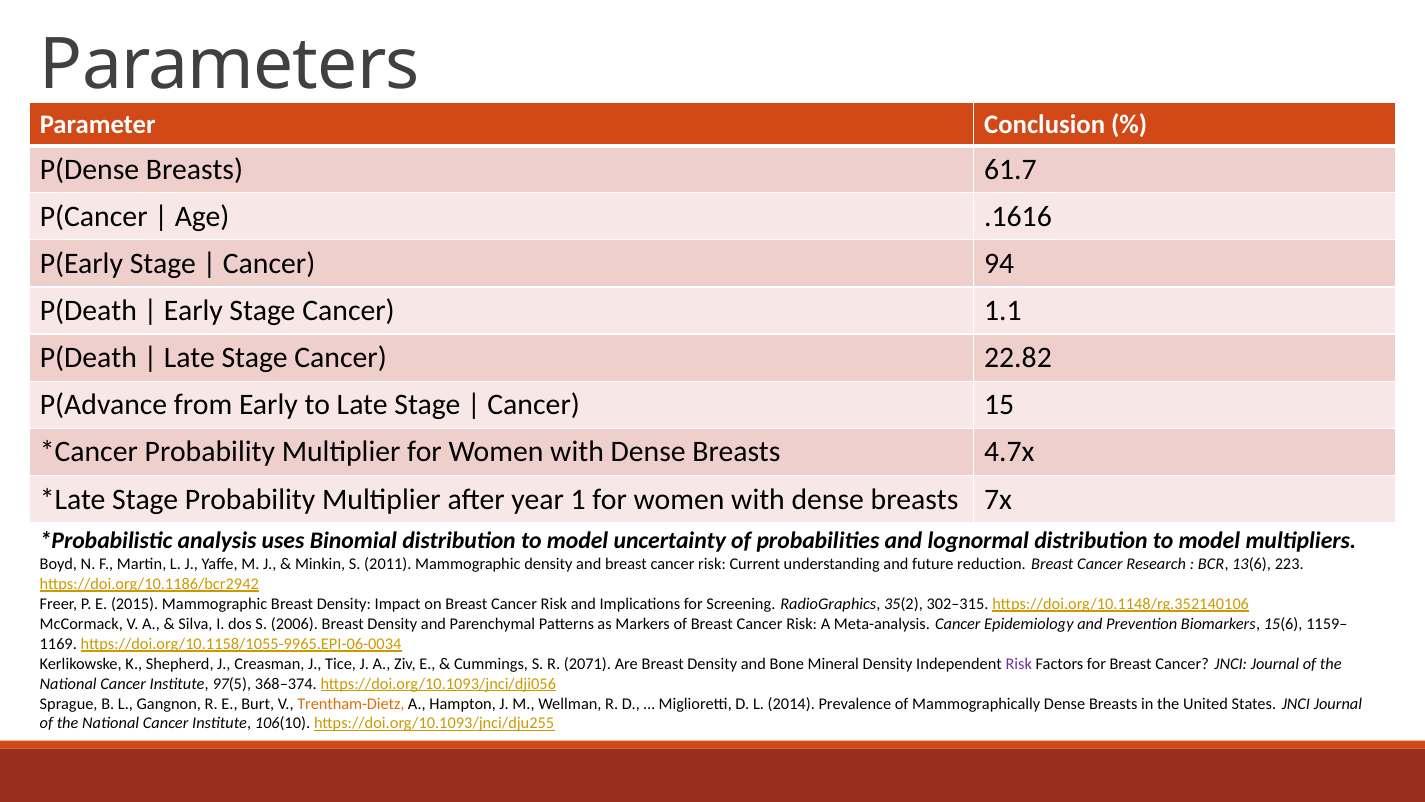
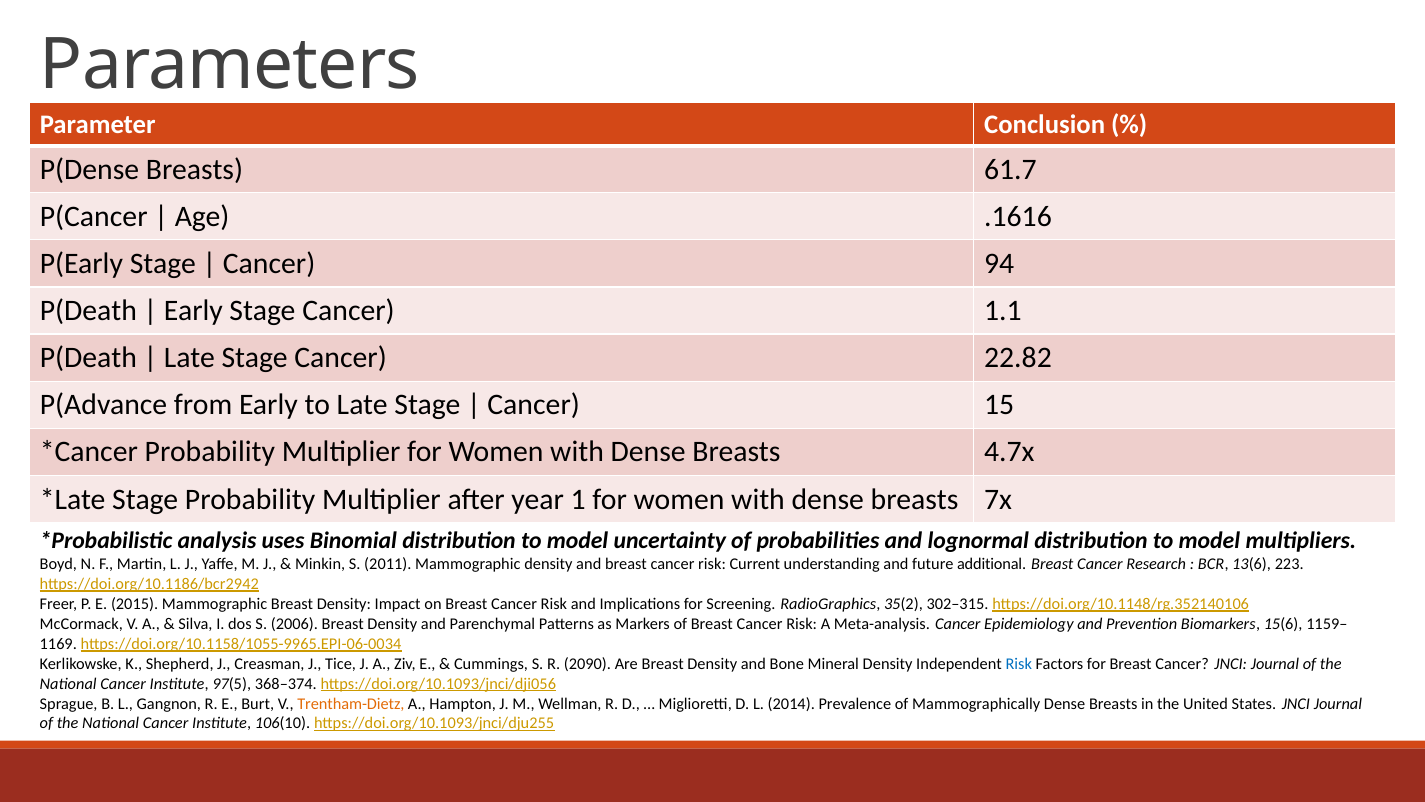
reduction: reduction -> additional (992, 564)
2071: 2071 -> 2090 (587, 664)
Risk colour: purple -> blue (1019, 664)
